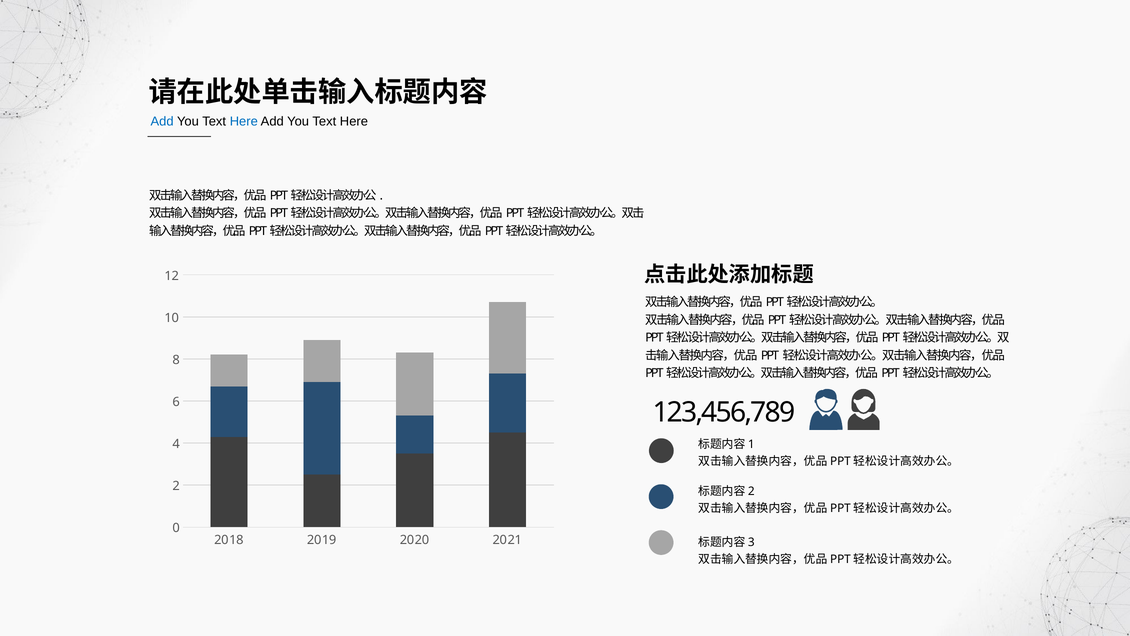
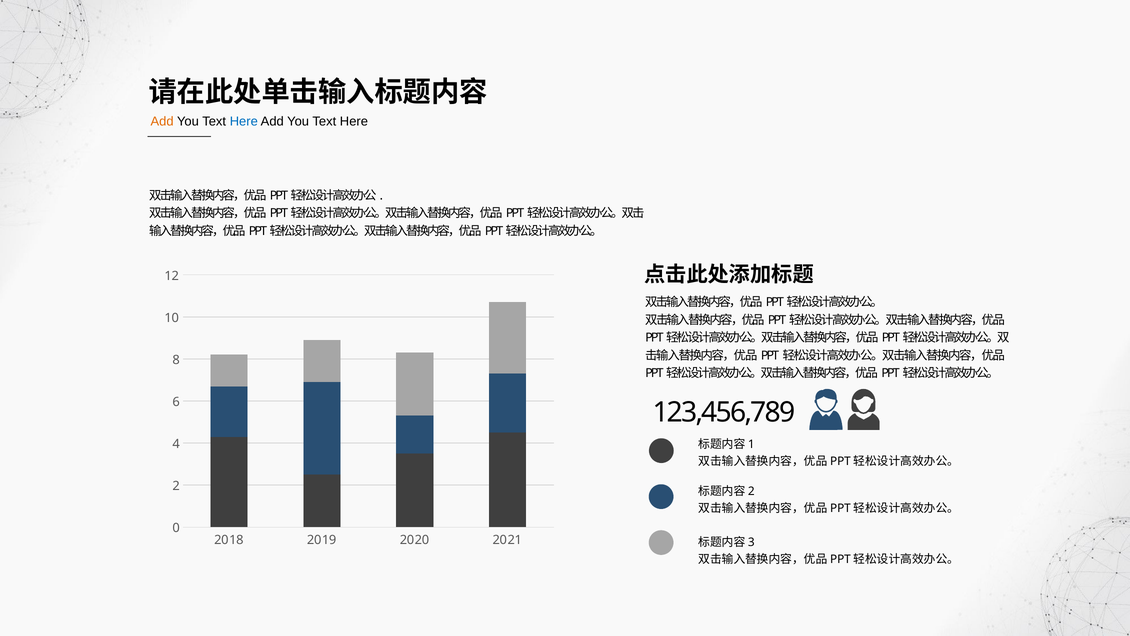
Add colour: blue -> orange (162, 122)
